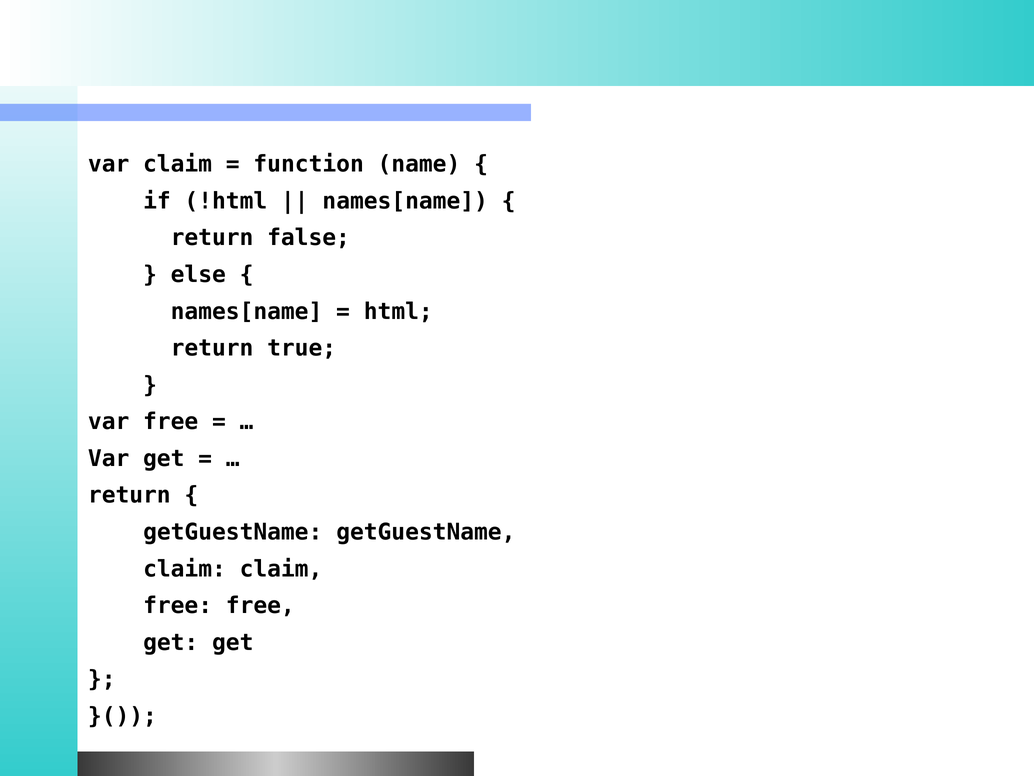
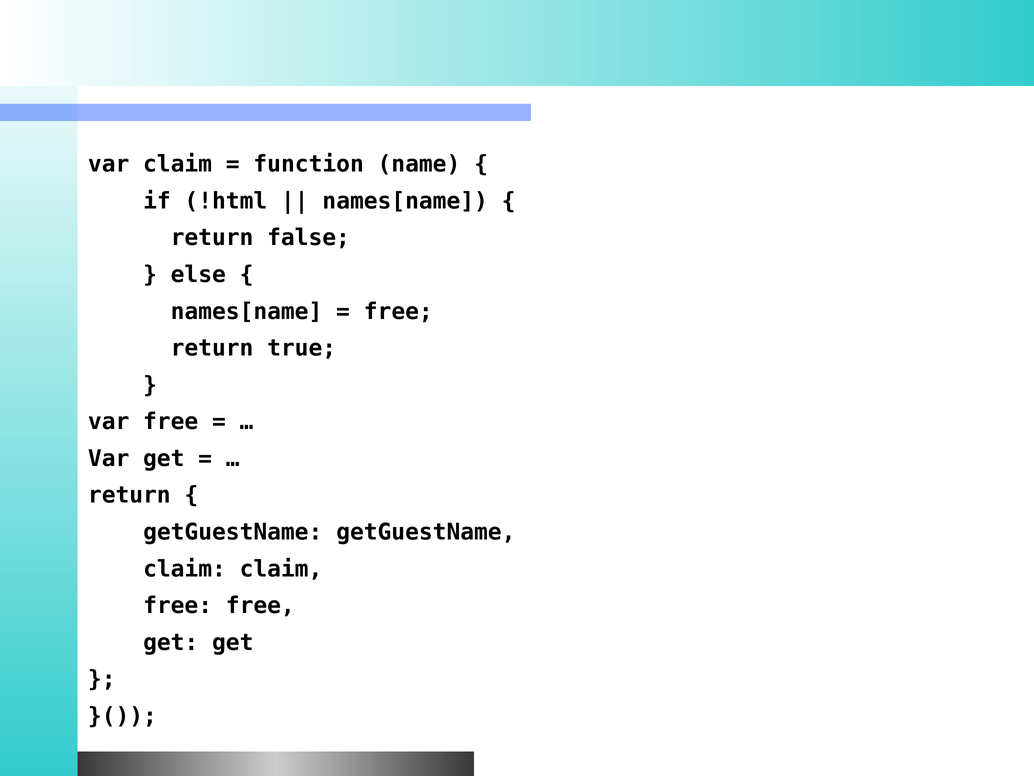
html: html -> free (398, 311)
